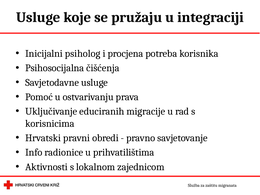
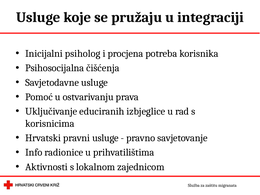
migracije: migracije -> izbjeglice (146, 111)
pravni obredi: obredi -> usluge (105, 138)
